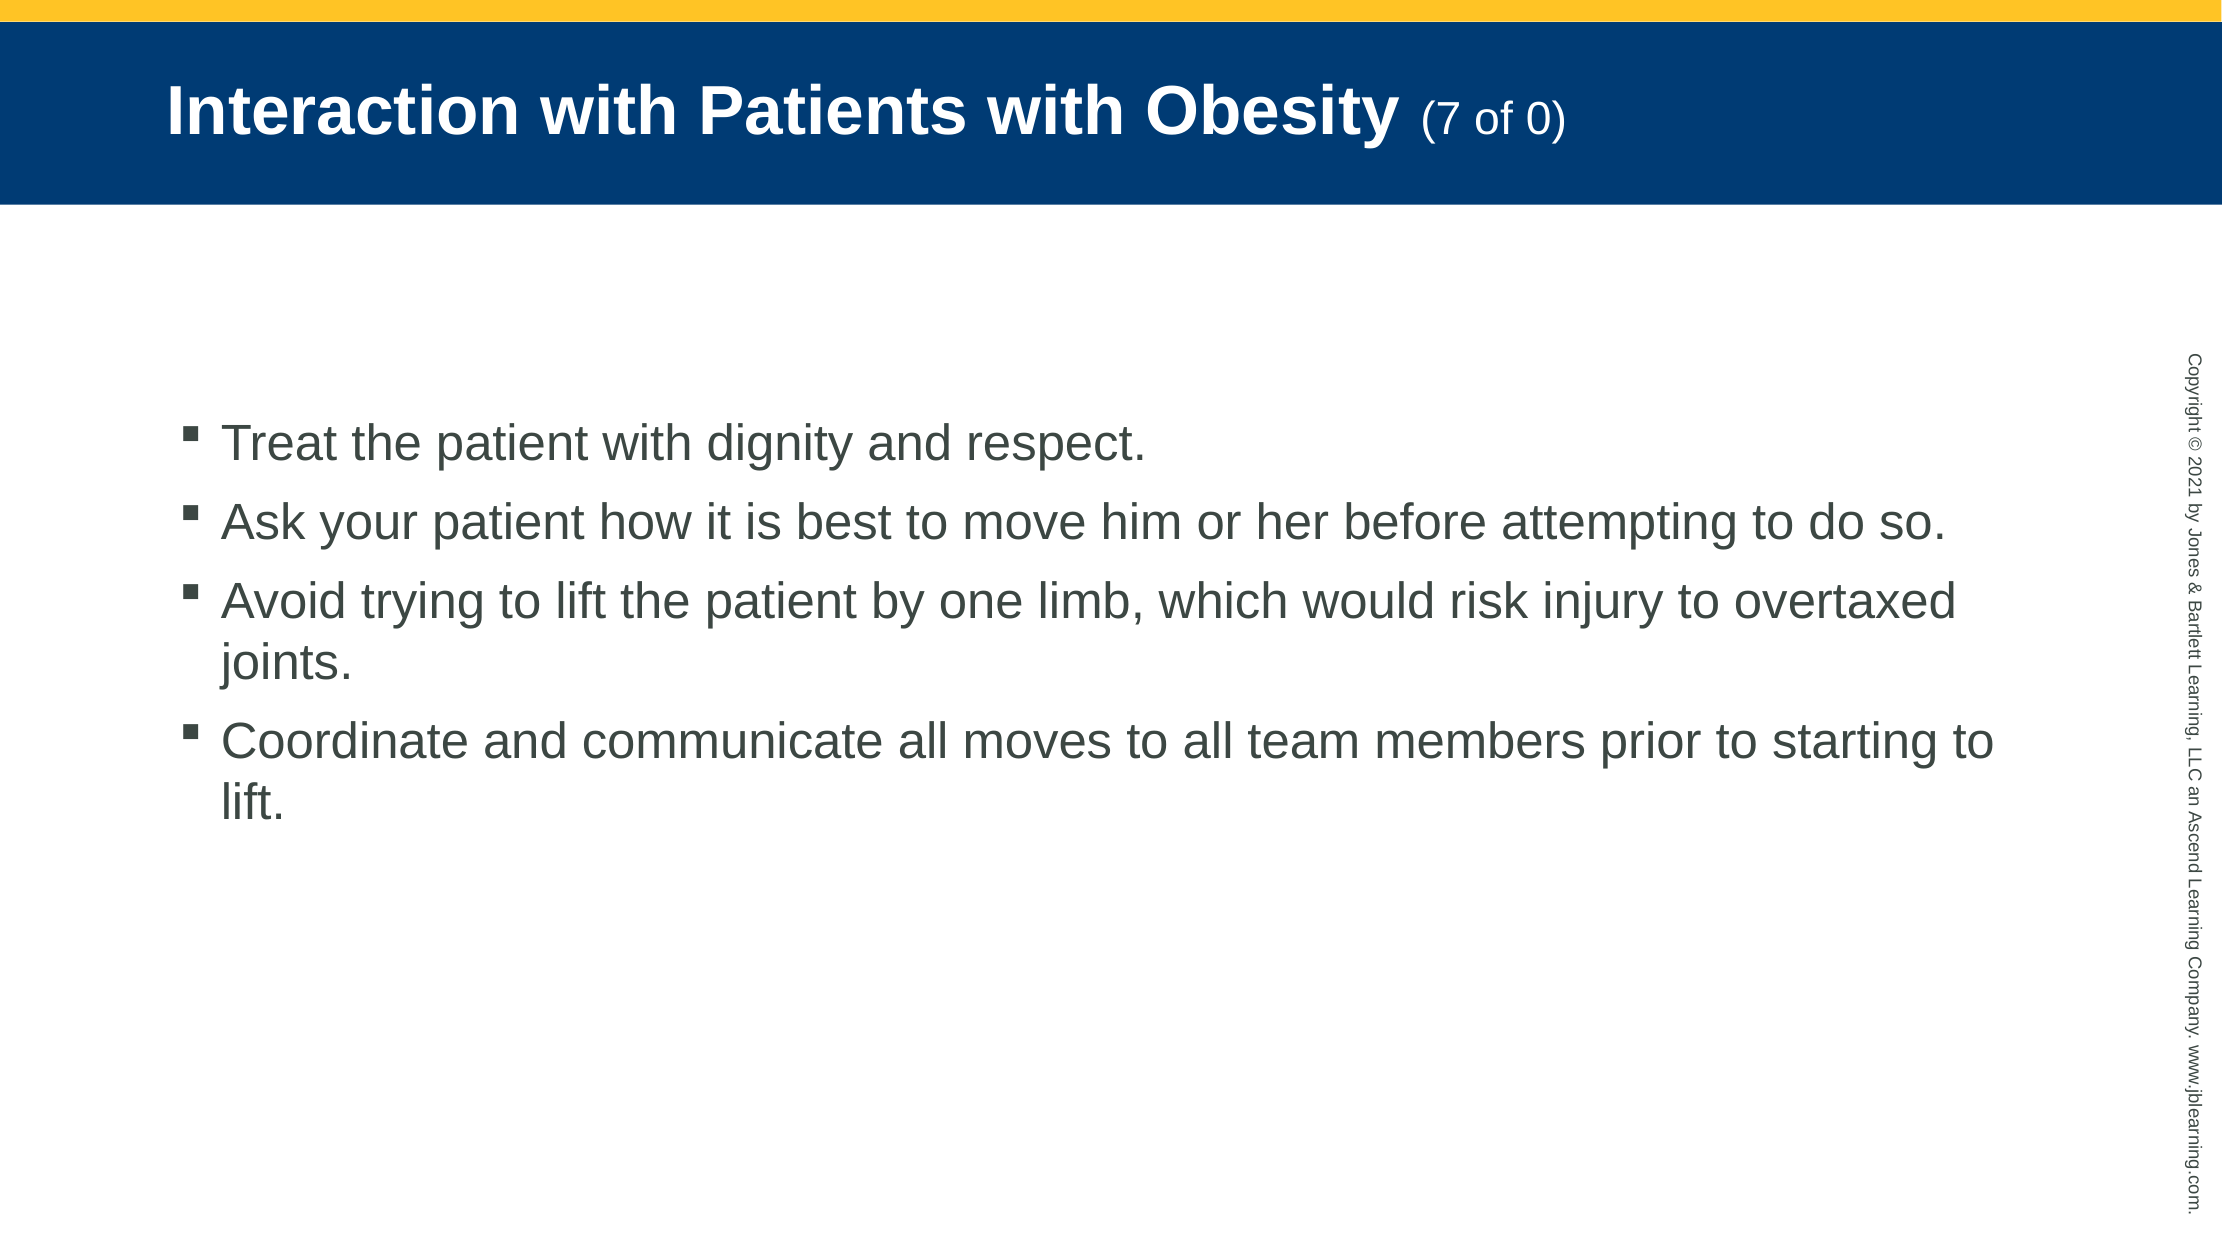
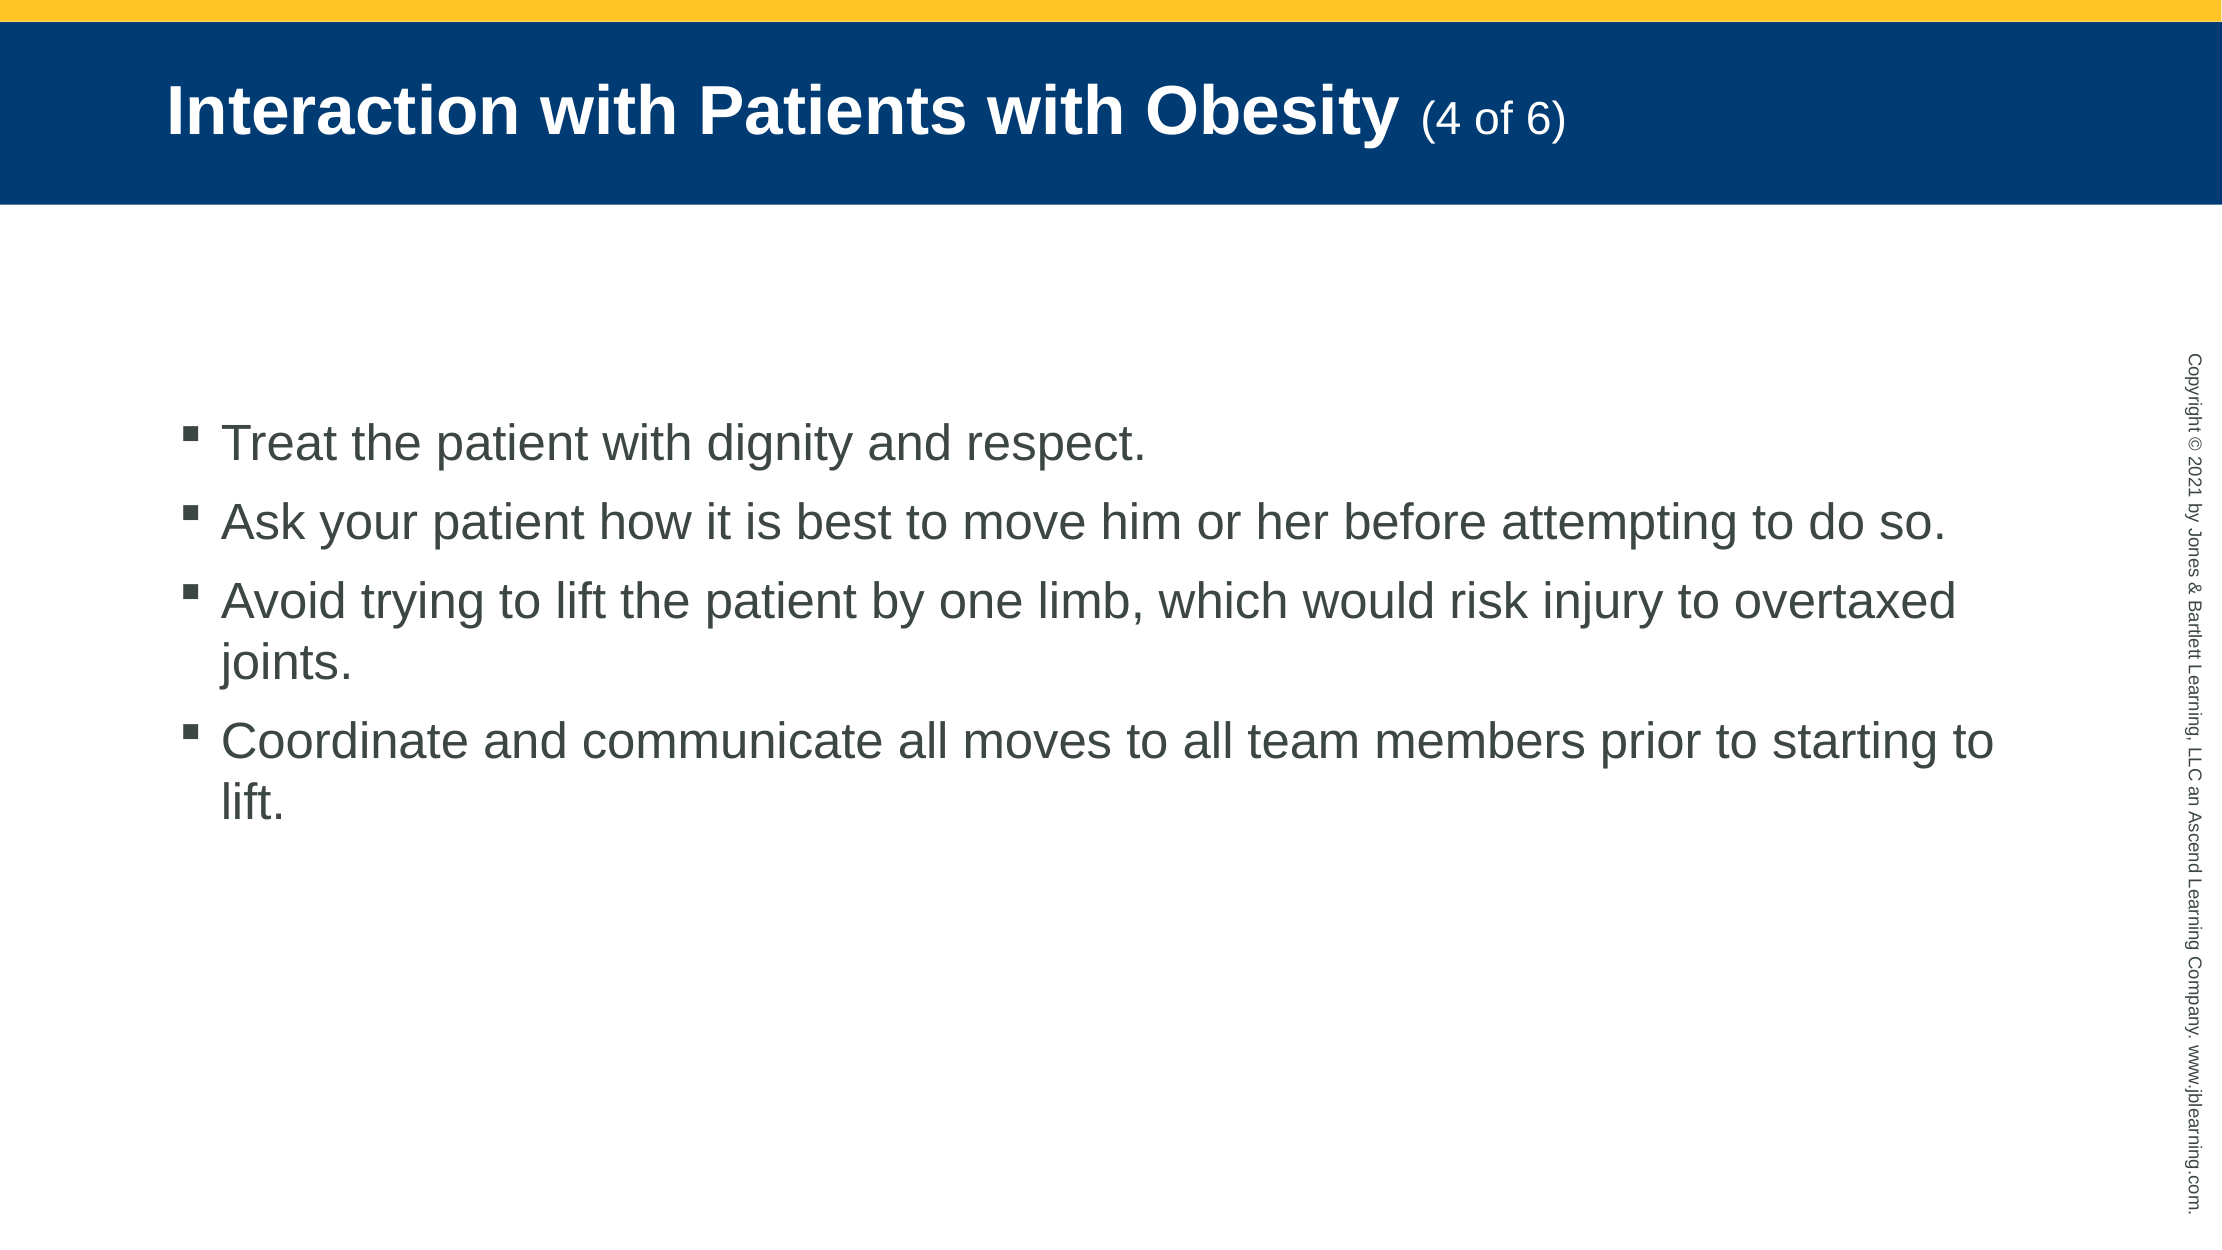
7: 7 -> 4 (1441, 119)
of 0: 0 -> 6 (1546, 119)
